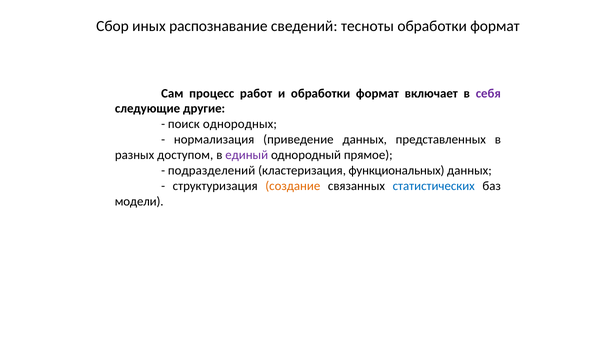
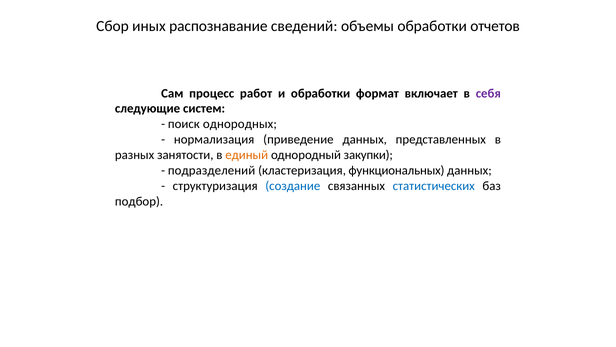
тесноты: тесноты -> объемы (367, 26)
формат: формат -> отчетов (495, 26)
другие: другие -> систем (204, 109)
доступом: доступом -> занятости (185, 155)
единый colour: purple -> orange (247, 155)
прямое: прямое -> закупки (368, 155)
создание colour: orange -> blue (293, 186)
модели: модели -> подбор (139, 201)
